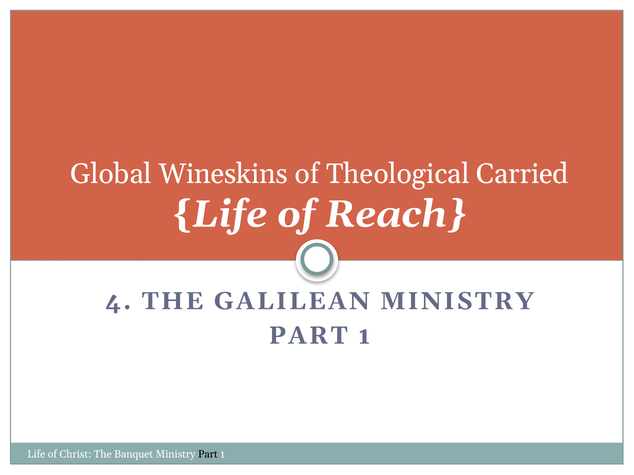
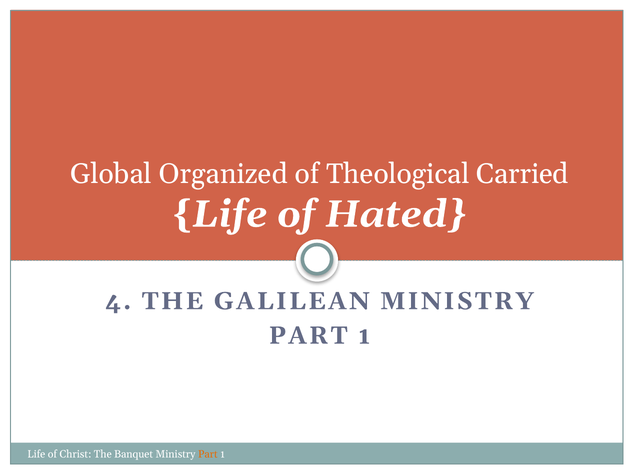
Wineskins: Wineskins -> Organized (223, 174)
Reach: Reach -> Hated (395, 214)
Part colour: black -> orange (208, 455)
